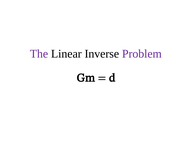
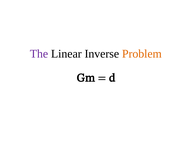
Problem colour: purple -> orange (142, 54)
